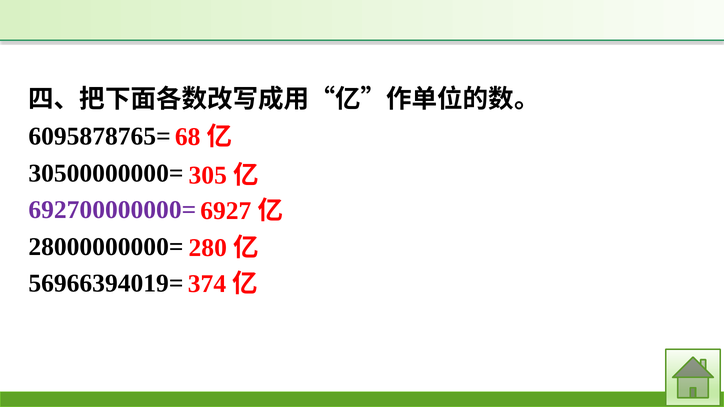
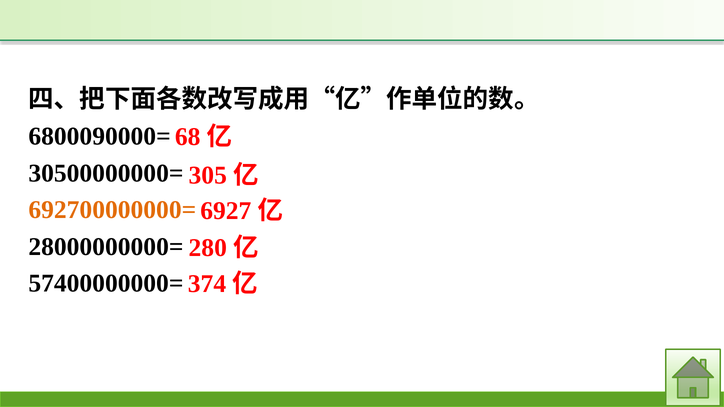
6095878765=: 6095878765= -> 6800090000= (100, 136)
692700000000= colour: purple -> orange (112, 210)
56966394019=: 56966394019= -> 57400000000= (106, 284)
